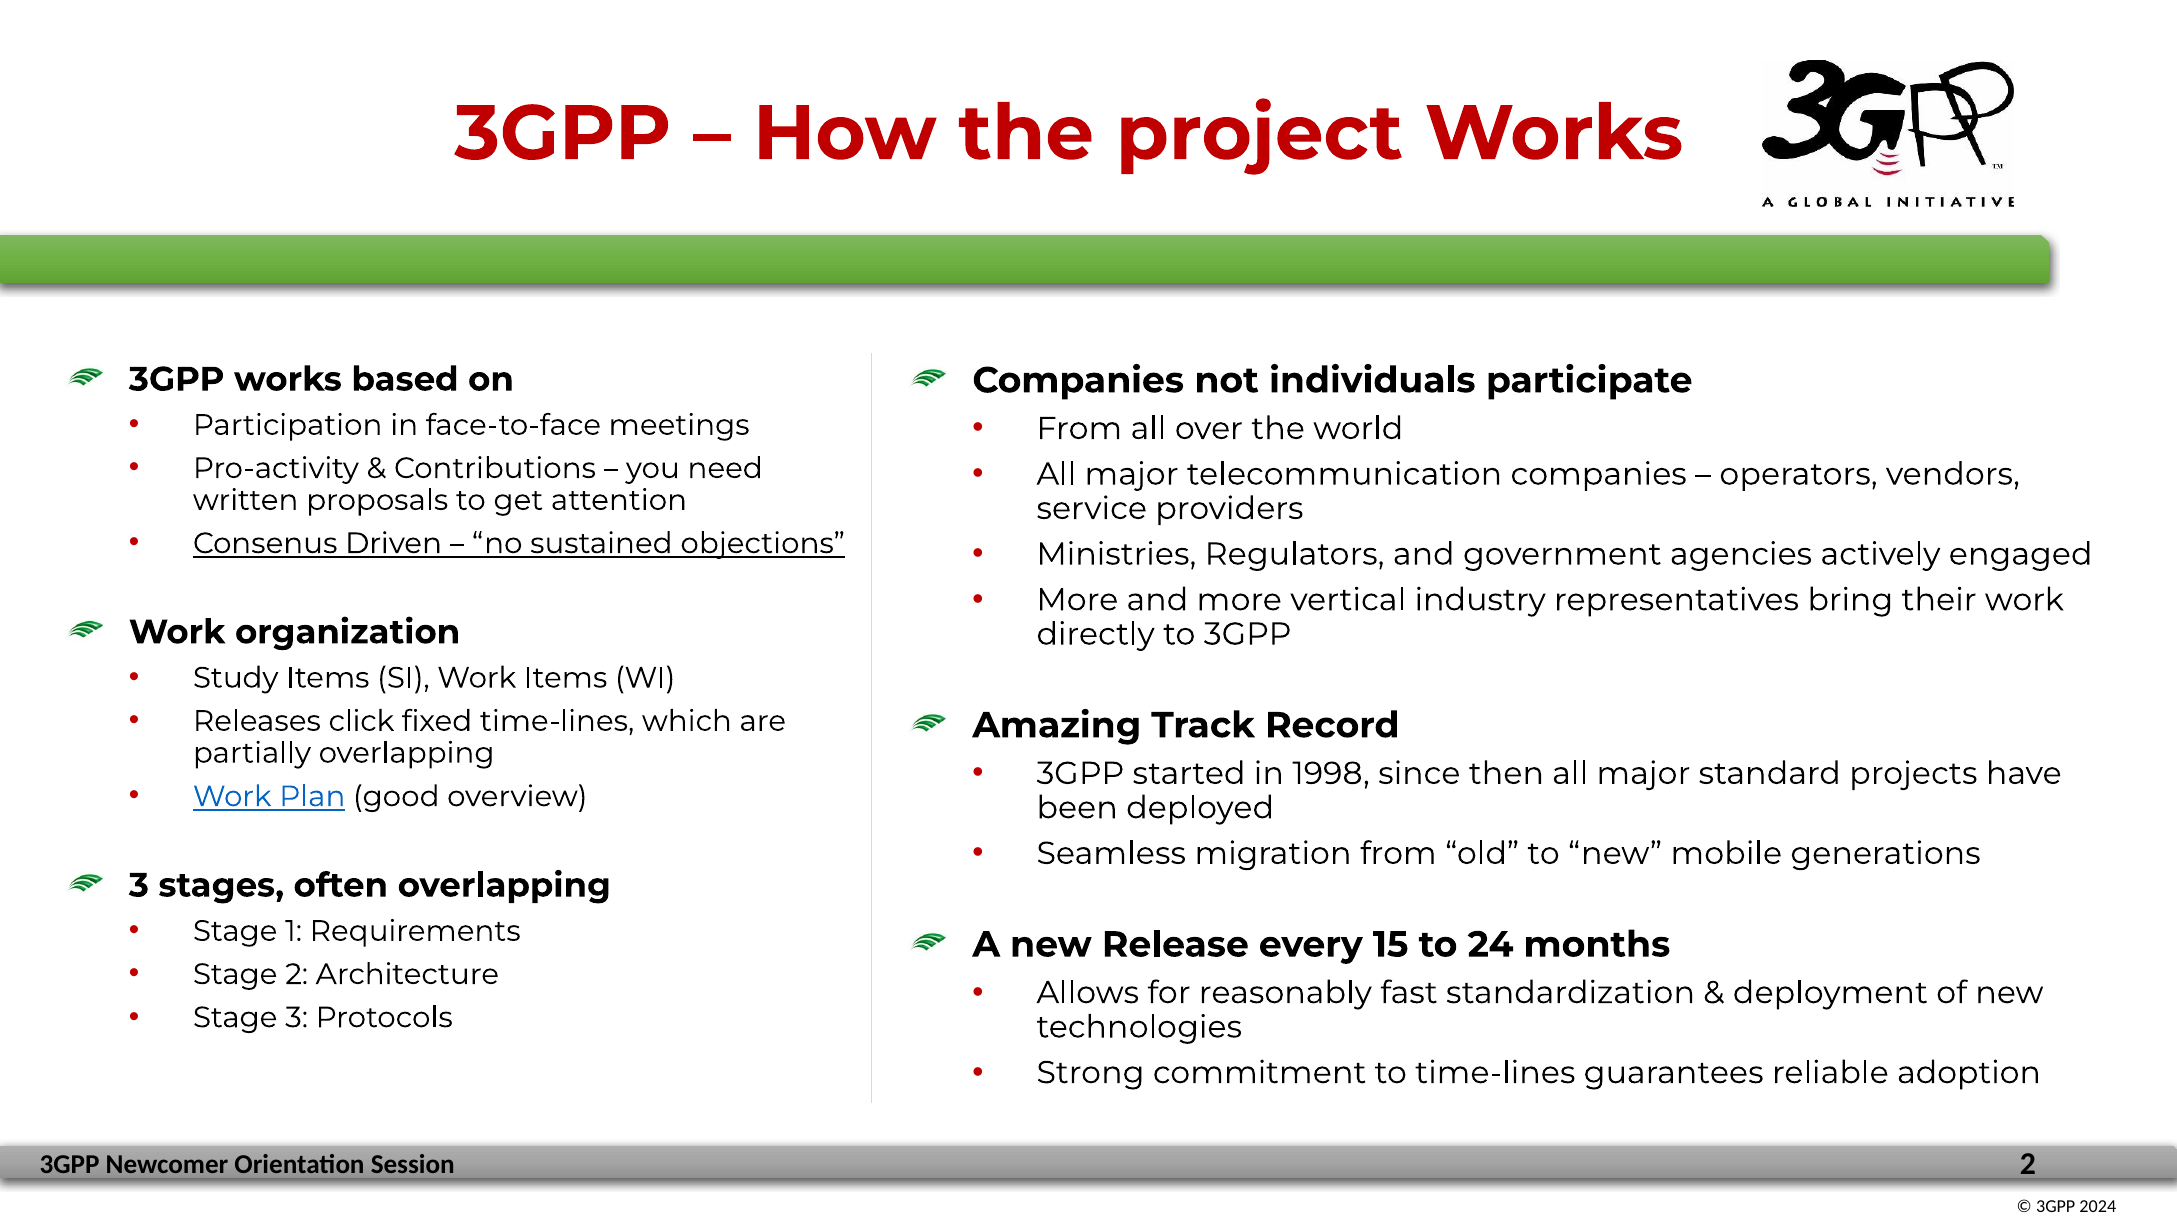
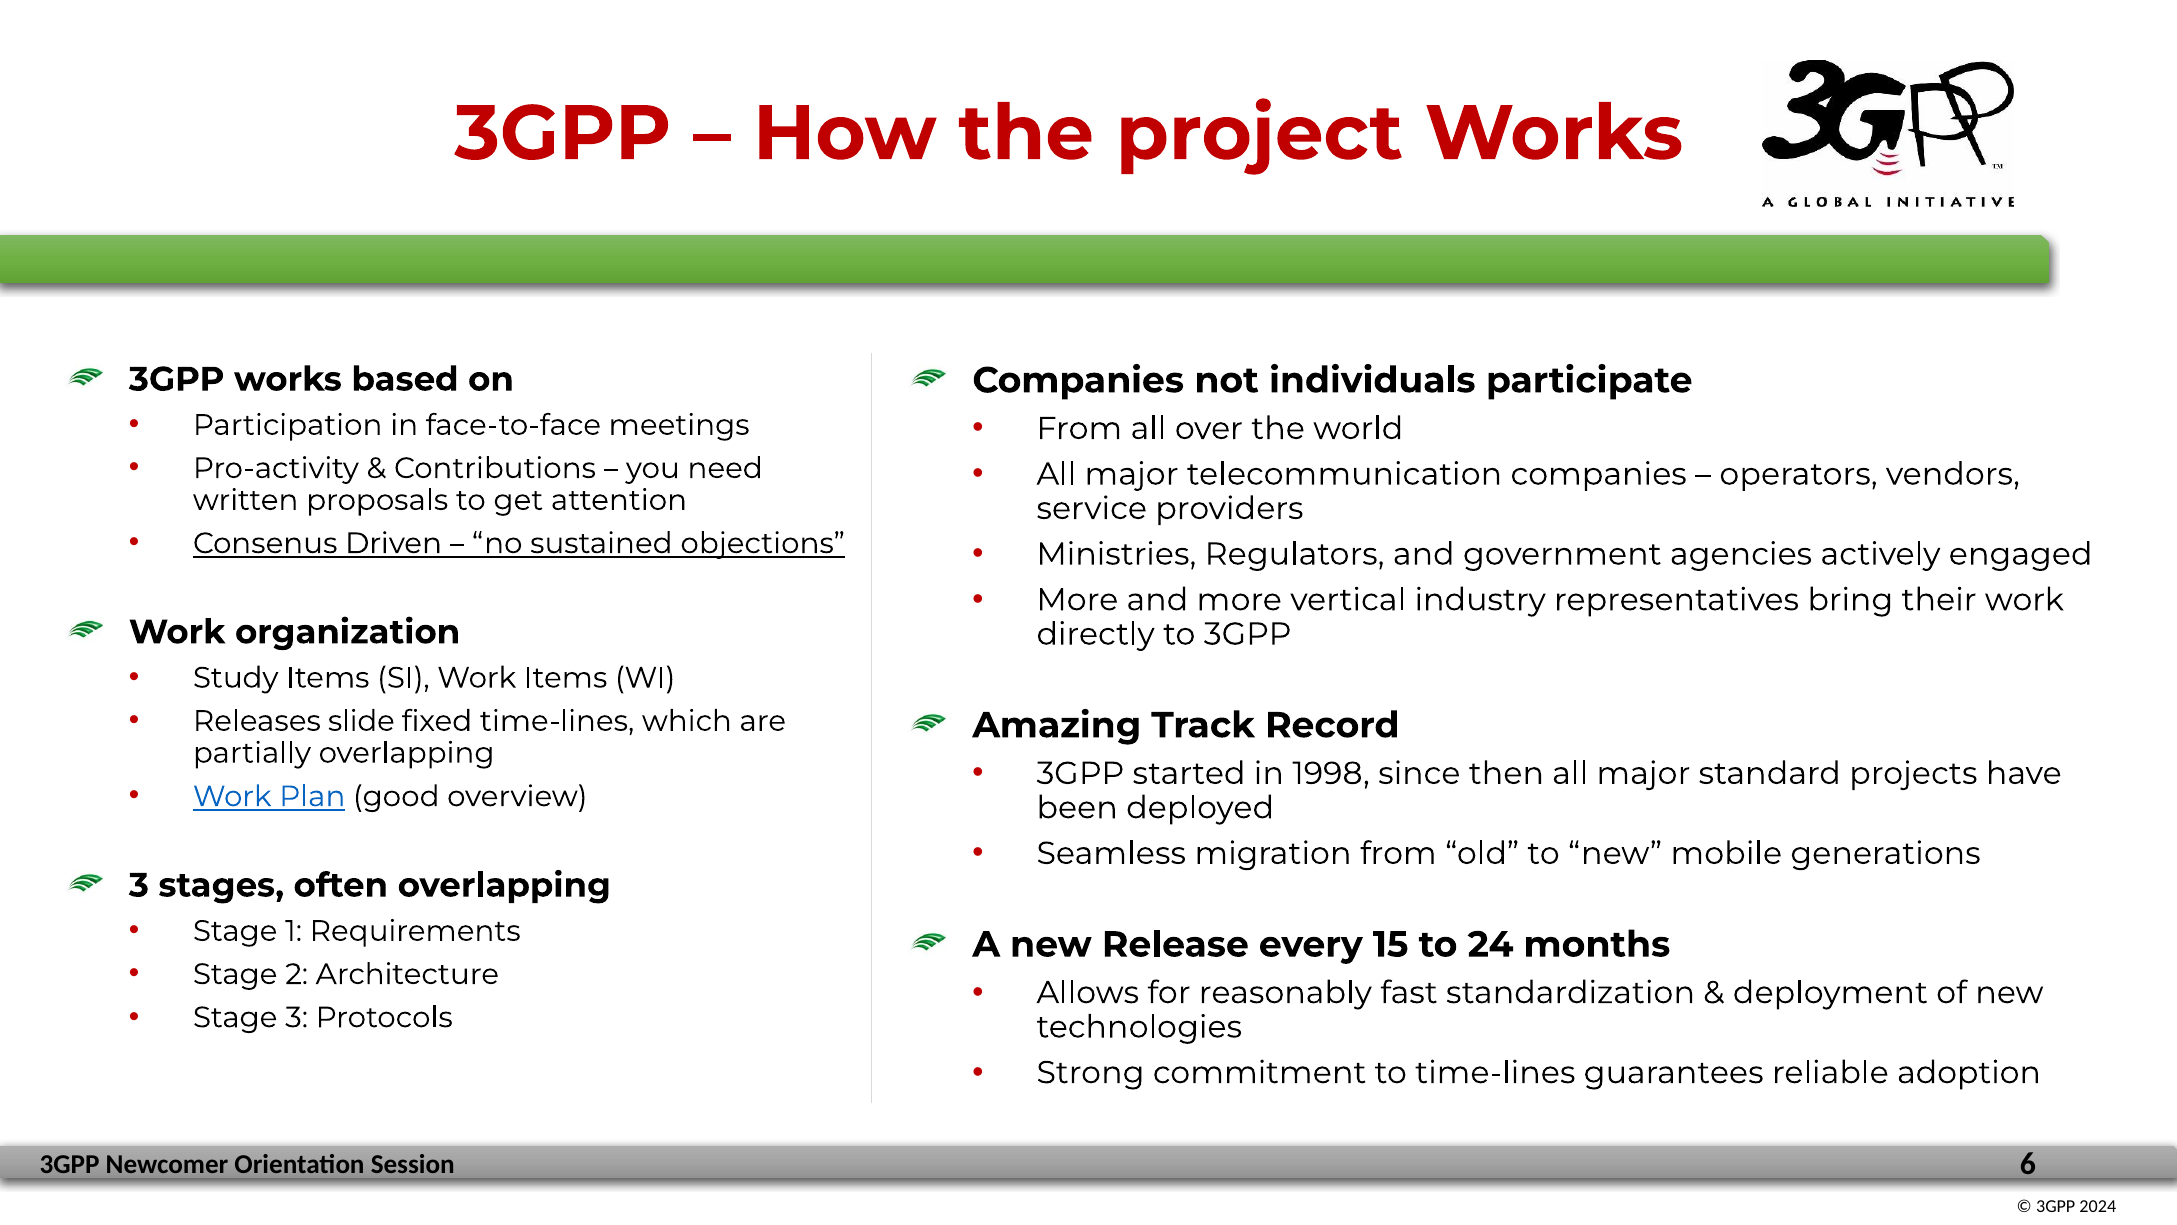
click: click -> slide (361, 721)
2: 2 -> 6 (2028, 1163)
